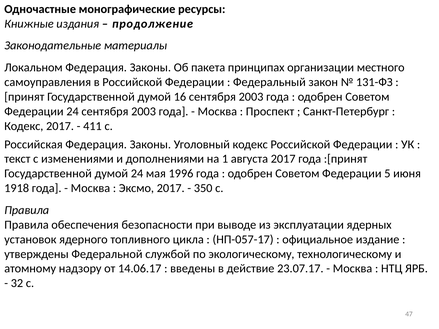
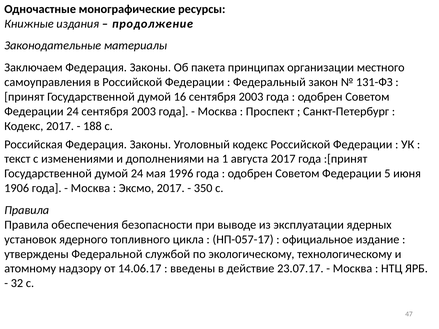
Локальном: Локальном -> Заключаем (33, 68)
411: 411 -> 188 (92, 126)
1918: 1918 -> 1906 (17, 188)
